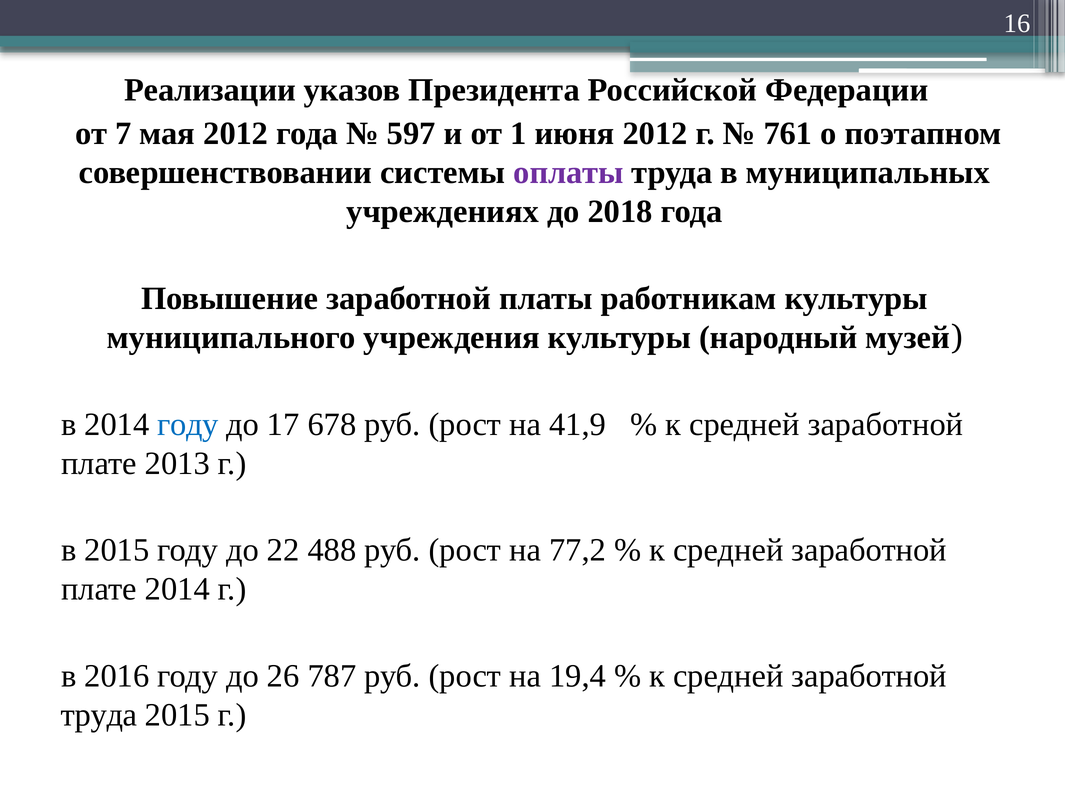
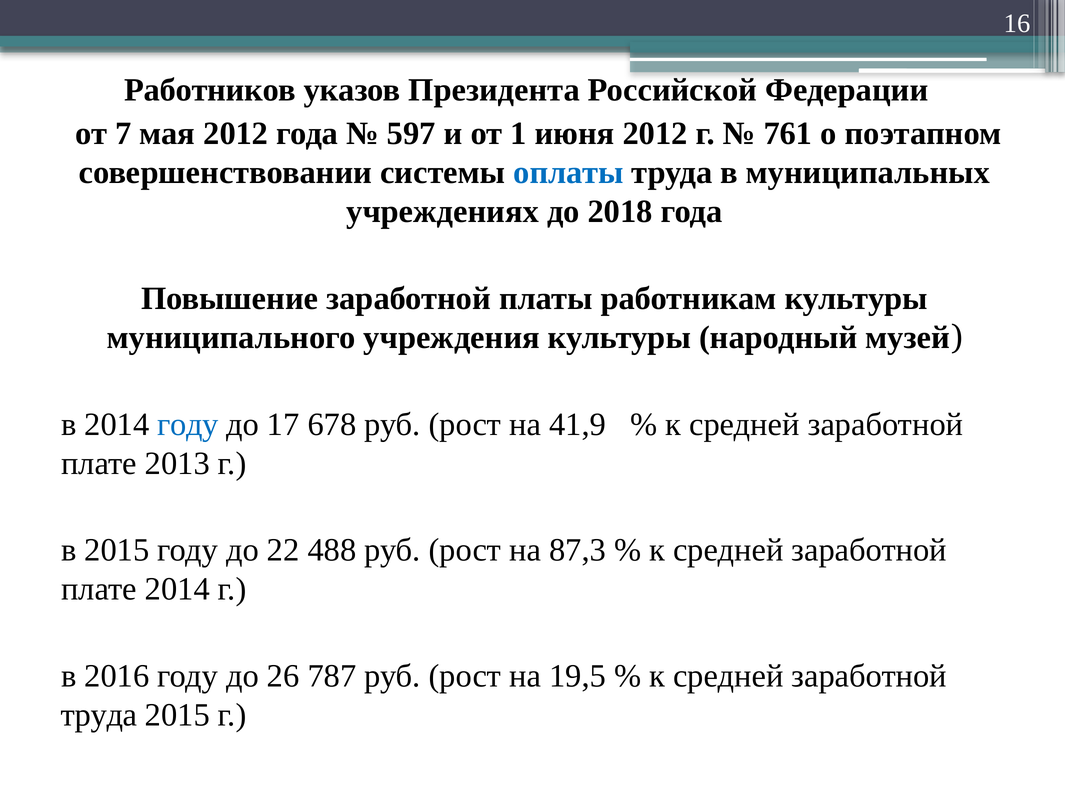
Реализации: Реализации -> Работников (210, 90)
оплаты colour: purple -> blue (568, 173)
77,2: 77,2 -> 87,3 (578, 551)
19,4: 19,4 -> 19,5 (578, 677)
